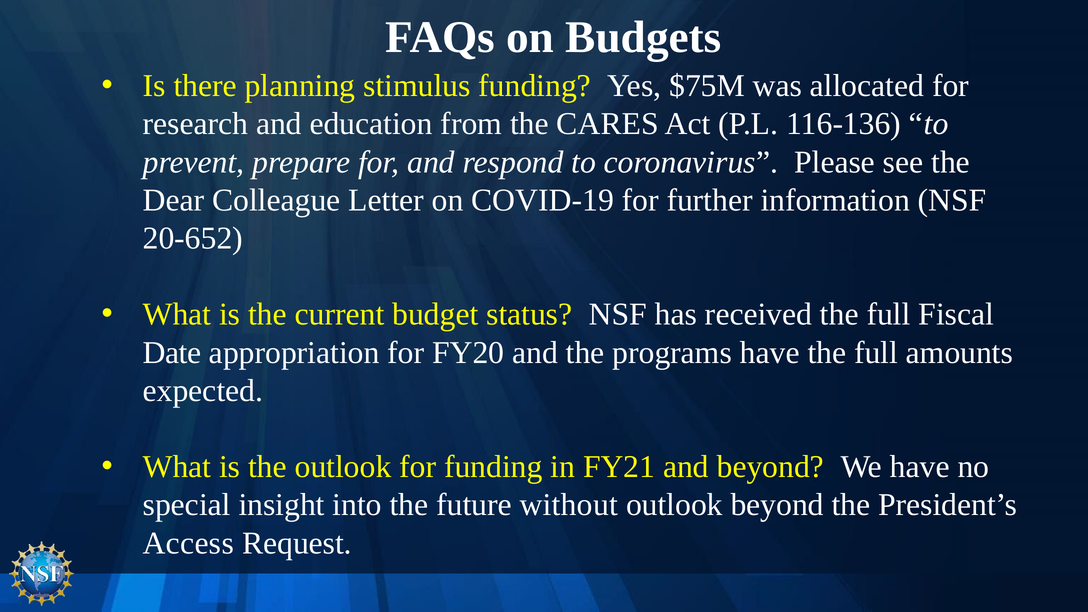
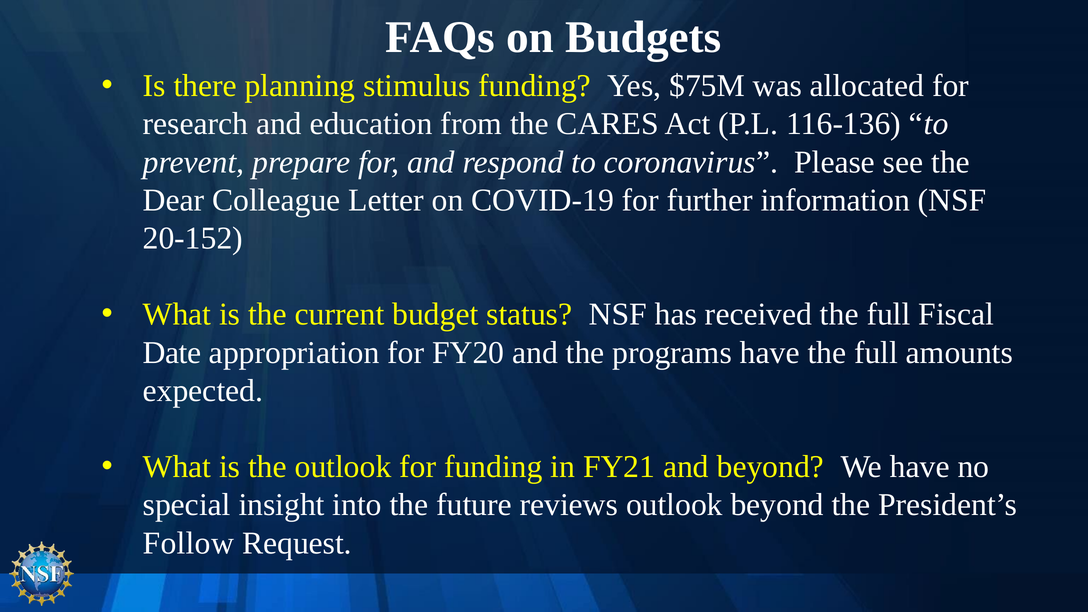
20-652: 20-652 -> 20-152 (193, 238)
without: without -> reviews (569, 505)
Access: Access -> Follow (188, 543)
